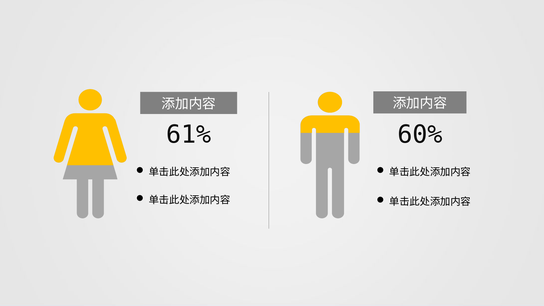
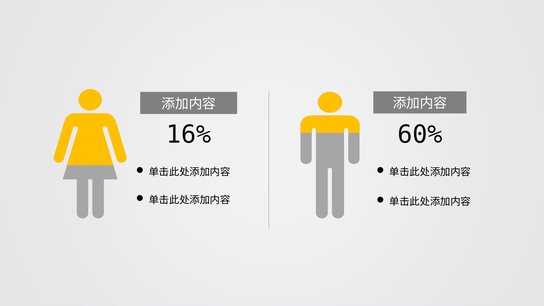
61%: 61% -> 16% (189, 134)
